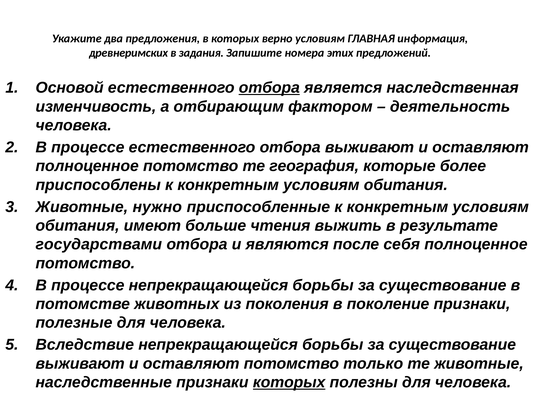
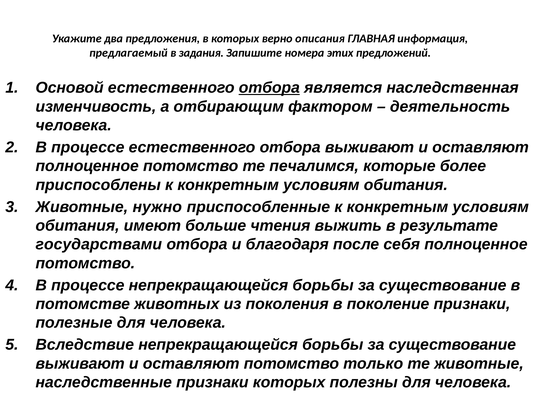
верно условиям: условиям -> описания (320, 39)
древнеримских: древнеримских -> предлагаемый (128, 53)
география: география -> печалимся (314, 166)
являются: являются -> благодаря (287, 244)
которых underline: present -> none (289, 382)
